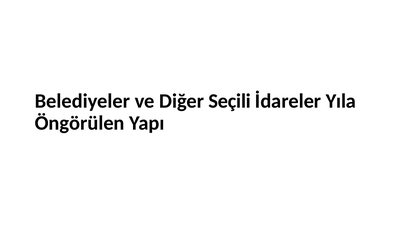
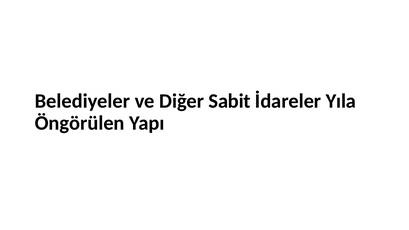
Seçili: Seçili -> Sabit (230, 101)
